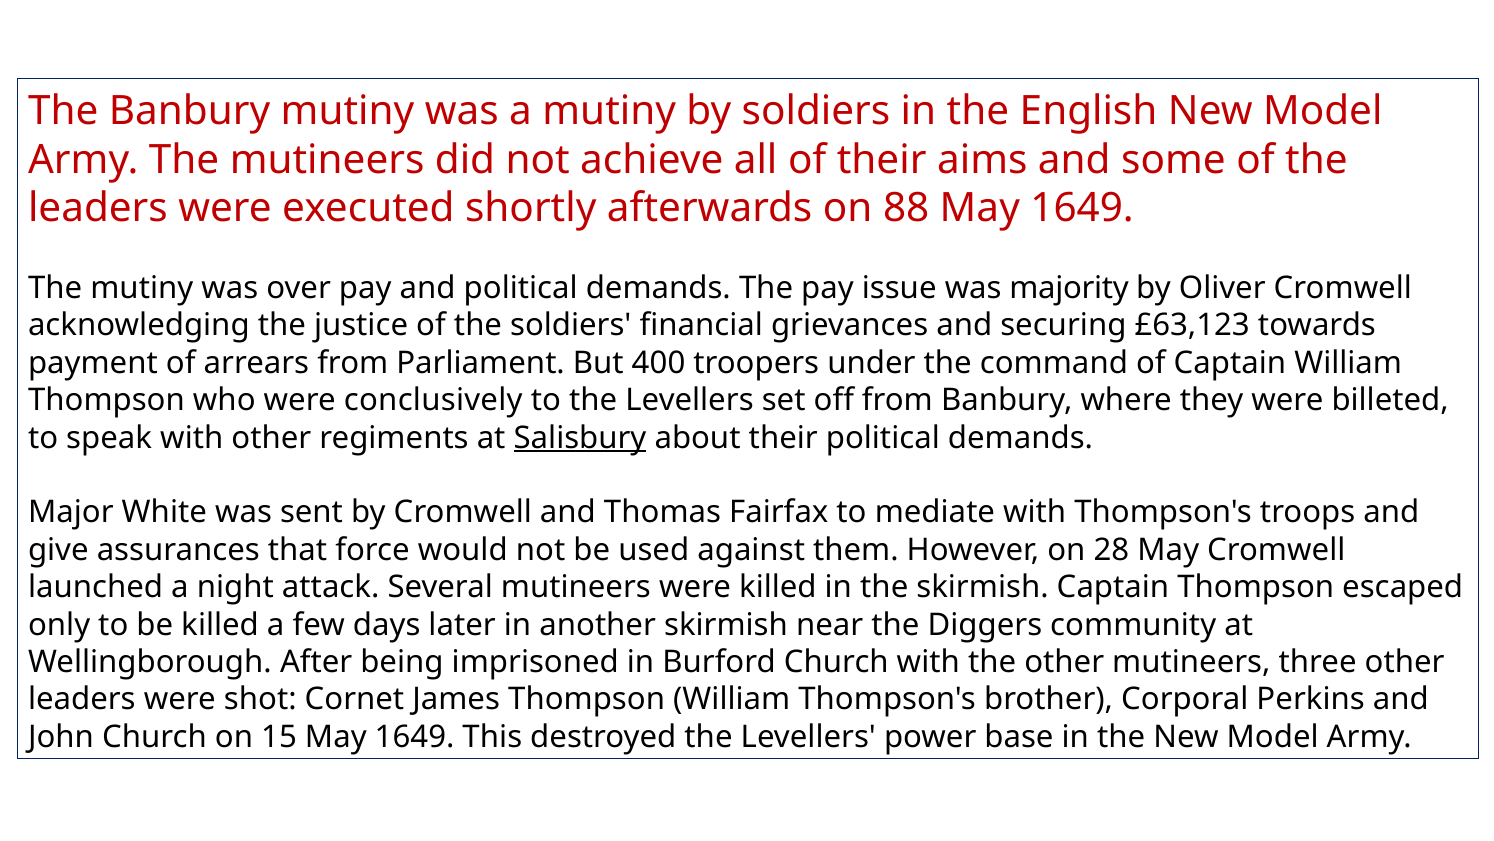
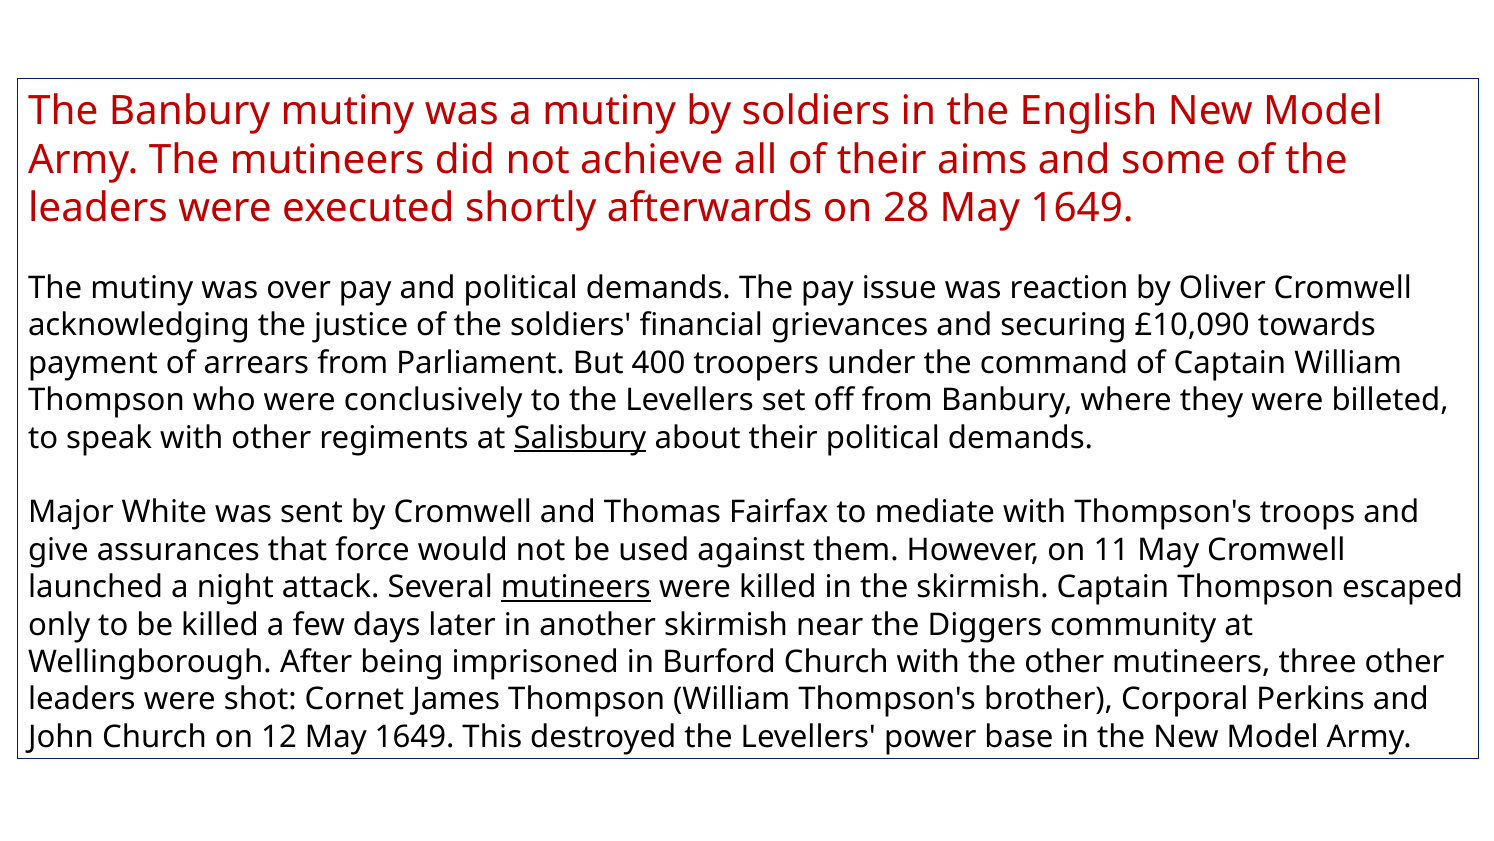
88: 88 -> 28 (906, 208)
majority: majority -> reaction (1069, 288)
£63,123: £63,123 -> £10,090 (1192, 325)
28: 28 -> 11 (1111, 550)
mutineers underline: none -> present (576, 587)
15: 15 -> 12 (279, 736)
